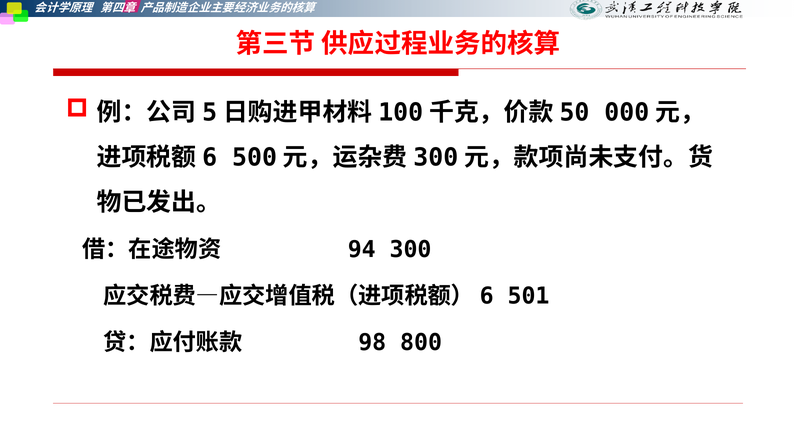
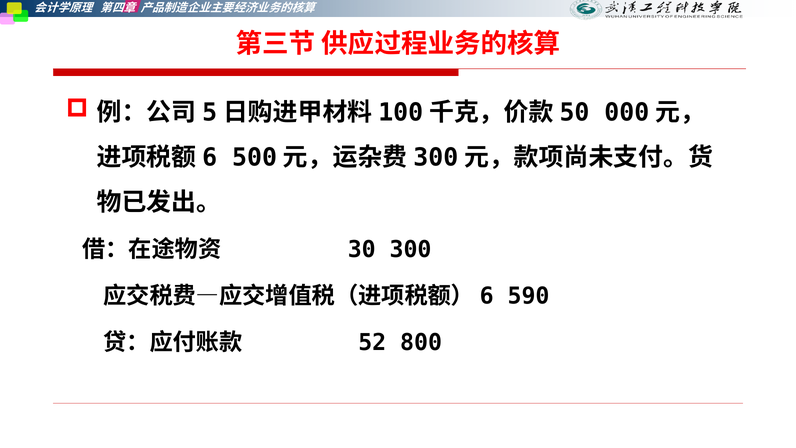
94: 94 -> 30 (362, 250)
501: 501 -> 590 (528, 296)
98: 98 -> 52 (372, 342)
